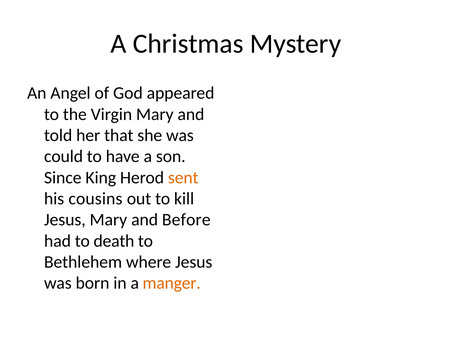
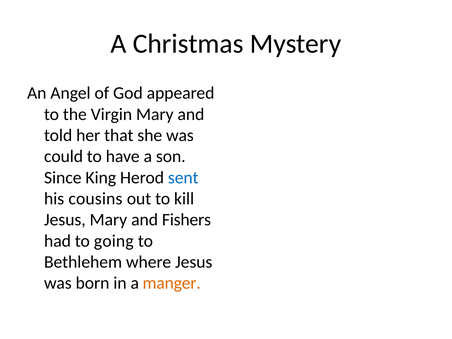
sent colour: orange -> blue (183, 178)
Before: Before -> Fishers (186, 220)
death: death -> going (114, 241)
